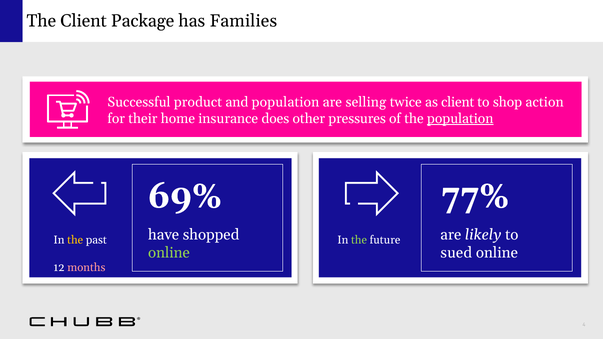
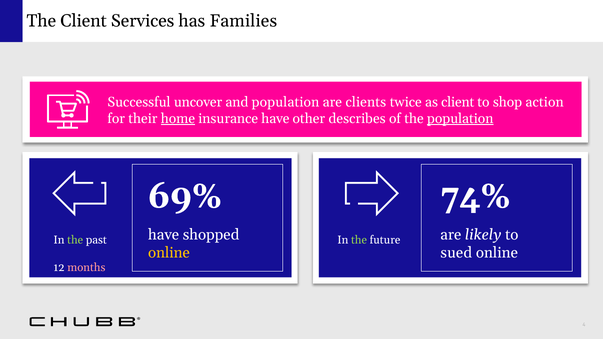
Package: Package -> Services (143, 21)
product: product -> uncover (198, 102)
selling: selling -> clients (366, 102)
home underline: none -> present (178, 119)
insurance does: does -> have (275, 119)
pressures: pressures -> describes (357, 119)
77%: 77% -> 74% (475, 196)
the colour: yellow -> light green (75, 240)
online colour: light green -> yellow (169, 253)
